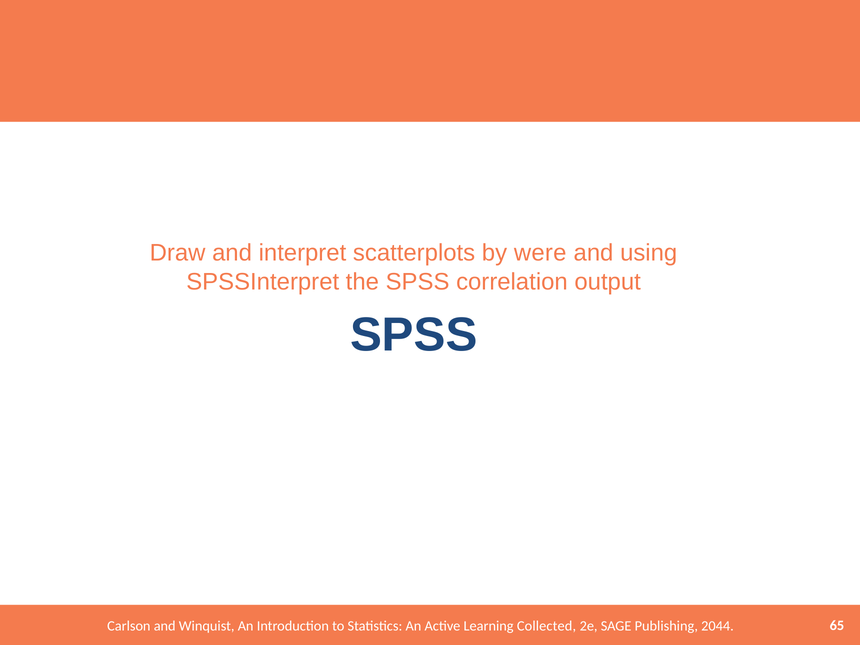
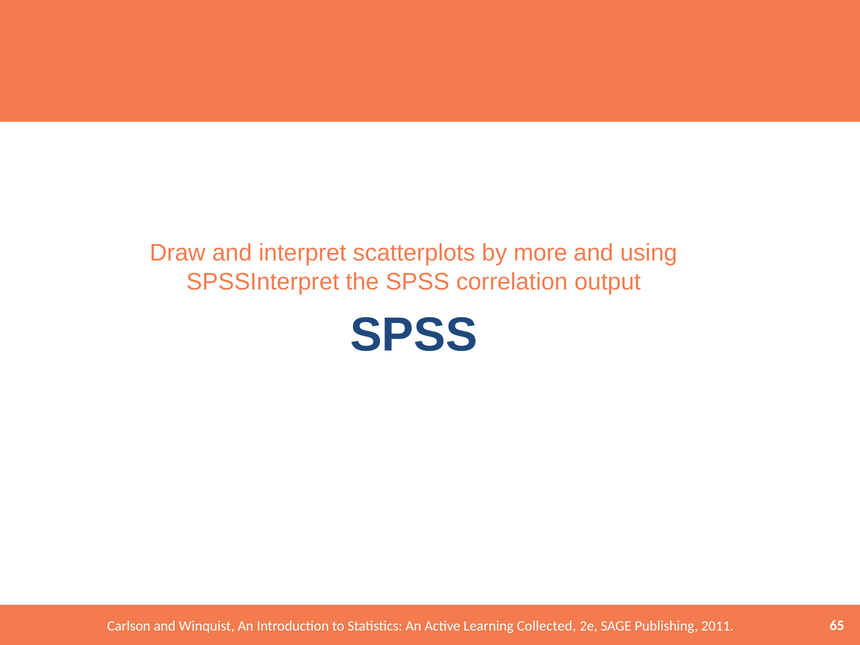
were: were -> more (540, 253)
2044: 2044 -> 2011 (717, 626)
